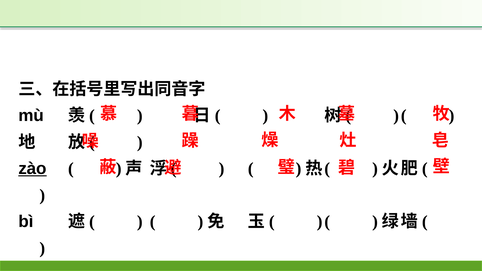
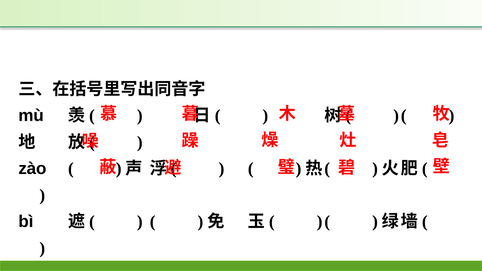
zào underline: present -> none (33, 169)
